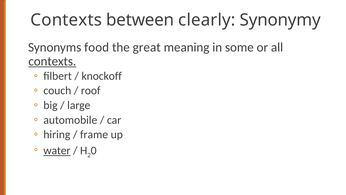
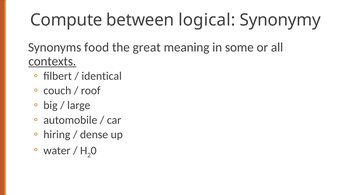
Contexts: Contexts -> Compute (66, 20)
clearly: clearly -> logical (207, 20)
knockoff: knockoff -> identical (102, 76)
frame: frame -> dense (94, 134)
water underline: present -> none (57, 150)
